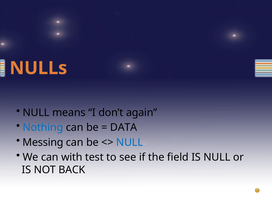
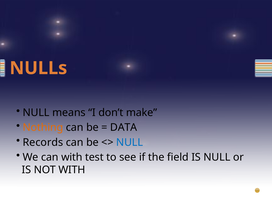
again: again -> make (142, 113)
Nothing colour: blue -> orange (43, 128)
Messing: Messing -> Records (43, 142)
NOT BACK: BACK -> WITH (72, 170)
